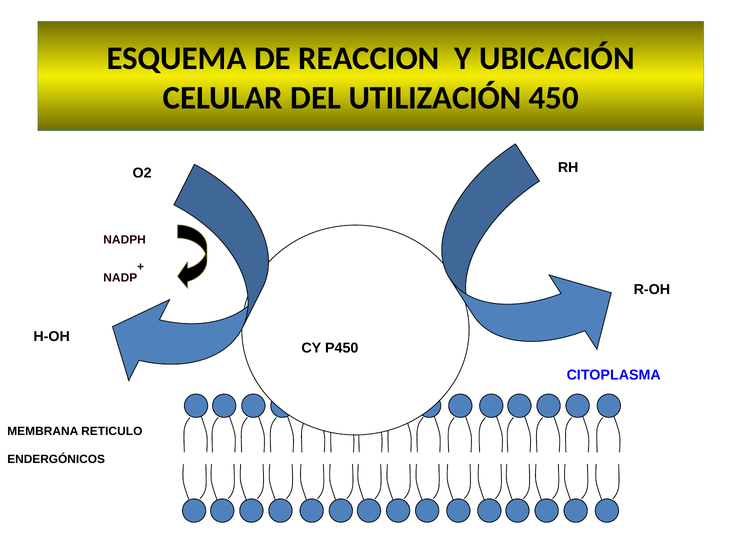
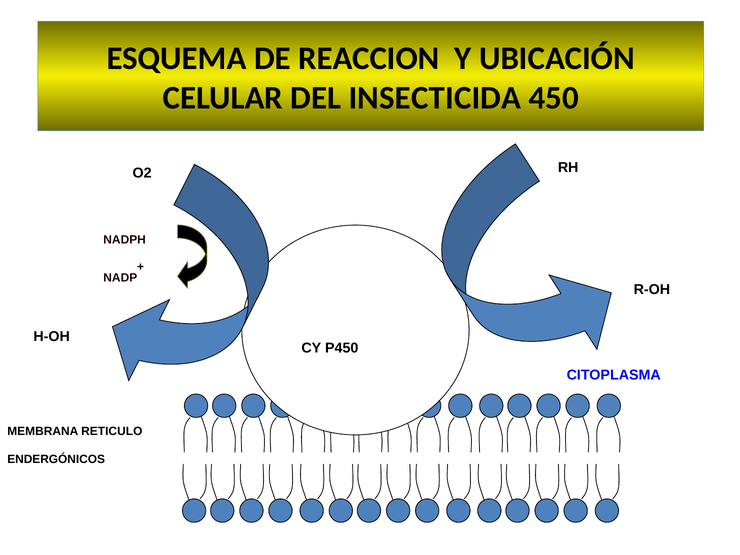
UTILIZACIÓN: UTILIZACIÓN -> INSECTICIDA (435, 98)
